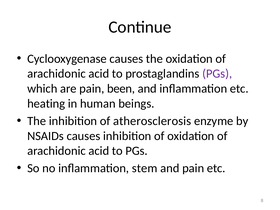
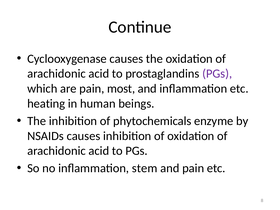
been: been -> most (121, 89)
atherosclerosis: atherosclerosis -> phytochemicals (152, 121)
